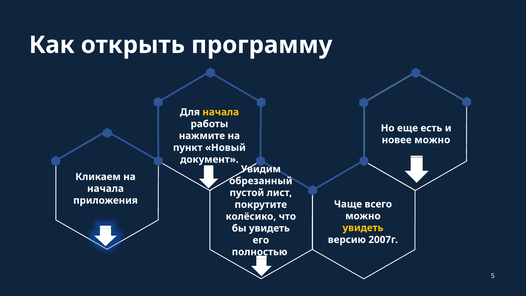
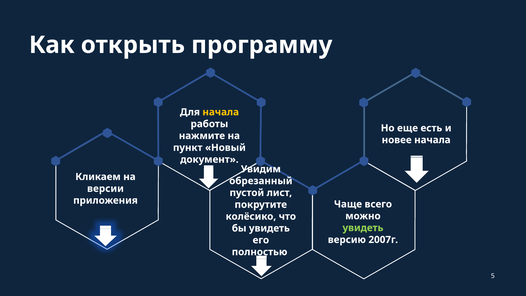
новее можно: можно -> начала (432, 140)
начала: начала -> версии (105, 189)
увидеть colour: yellow -> light green (363, 228)
